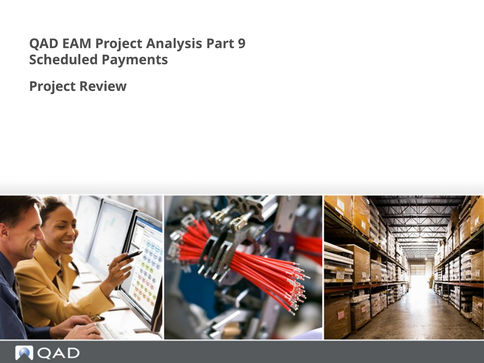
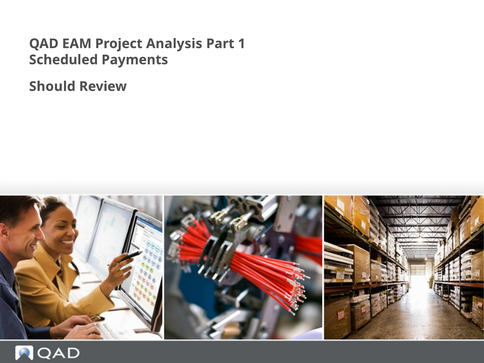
9: 9 -> 1 (242, 44)
Project: Project -> Should (52, 86)
